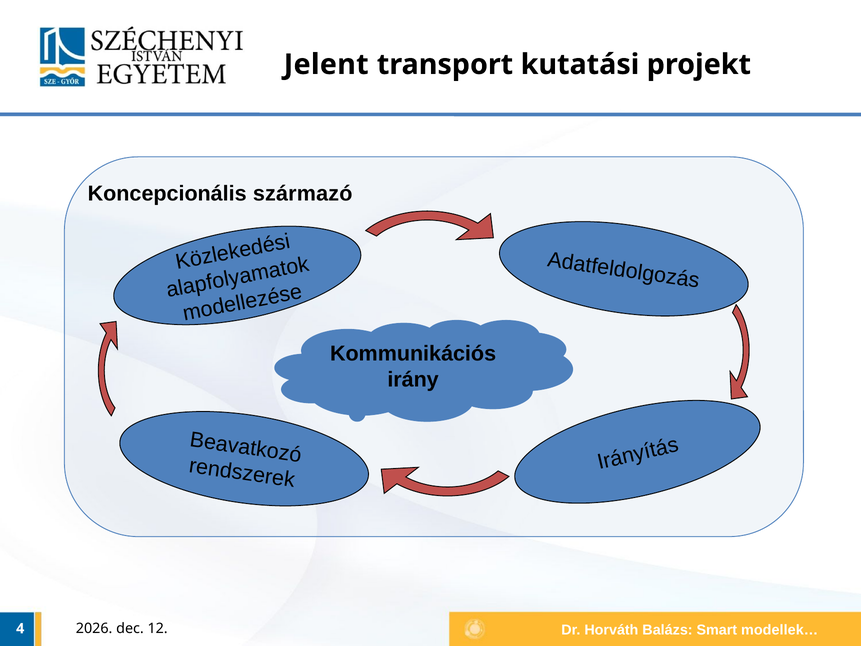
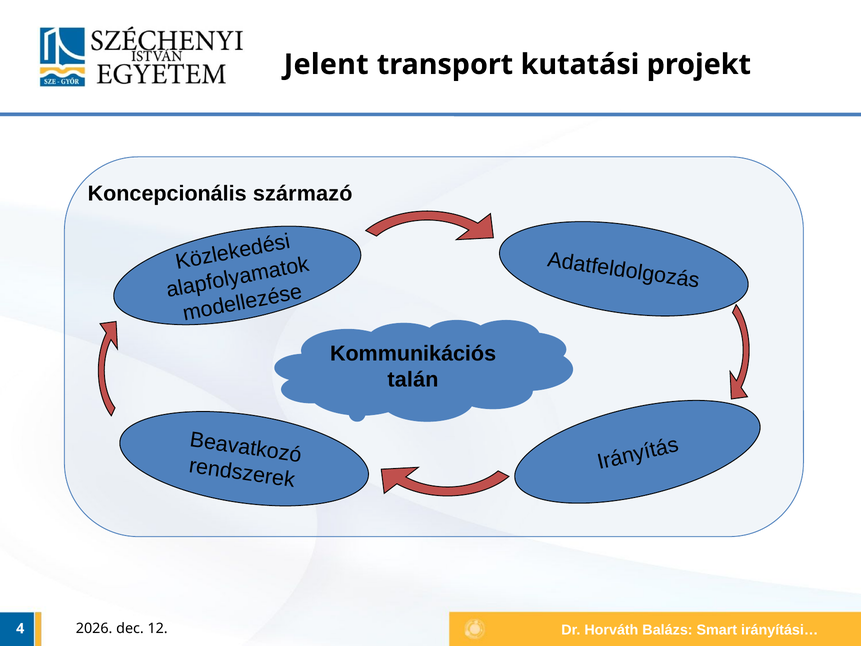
irány: irány -> talán (413, 379)
modellek…: modellek… -> irányítási… (780, 630)
